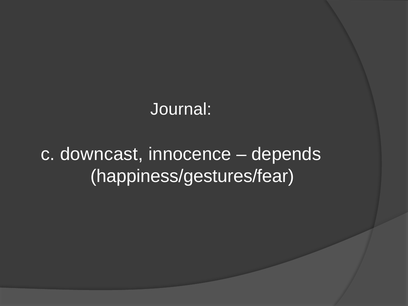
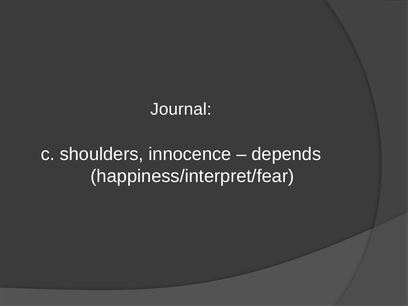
downcast: downcast -> shoulders (102, 154)
happiness/gestures/fear: happiness/gestures/fear -> happiness/interpret/fear (192, 176)
